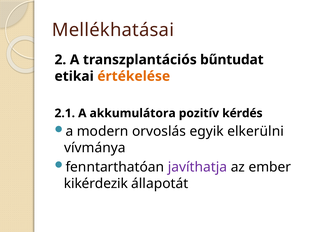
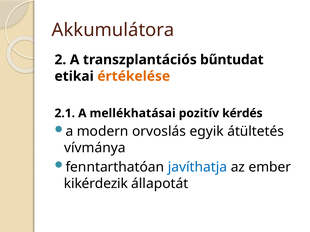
Mellékhatásai: Mellékhatásai -> Akkumulátora (113, 30)
akkumulátora: akkumulátora -> mellékhatásai (133, 113)
elkerülni: elkerülni -> átültetés (256, 132)
javíthatja colour: purple -> blue (197, 167)
